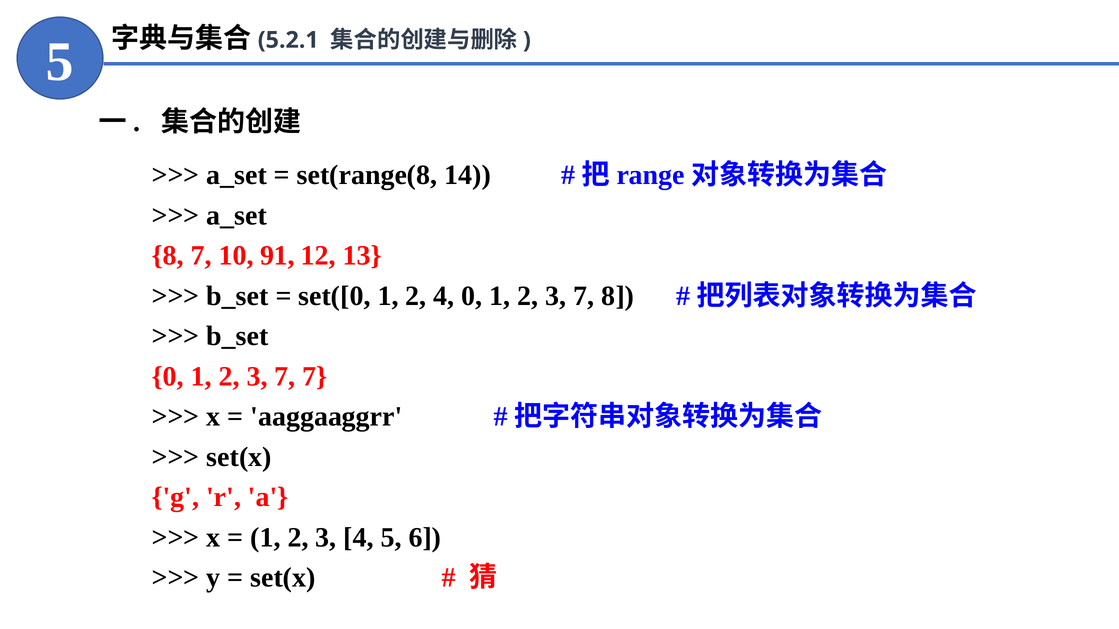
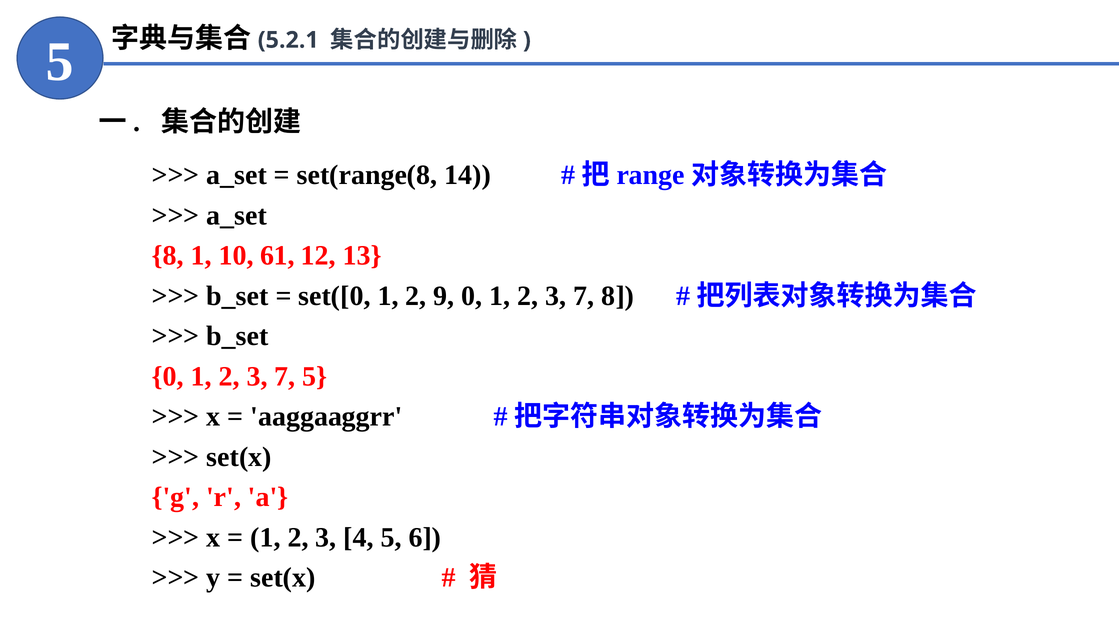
8 7: 7 -> 1 (201, 256)
91: 91 -> 61 (277, 256)
2 4: 4 -> 9 (444, 296)
7 7: 7 -> 5 (315, 377)
